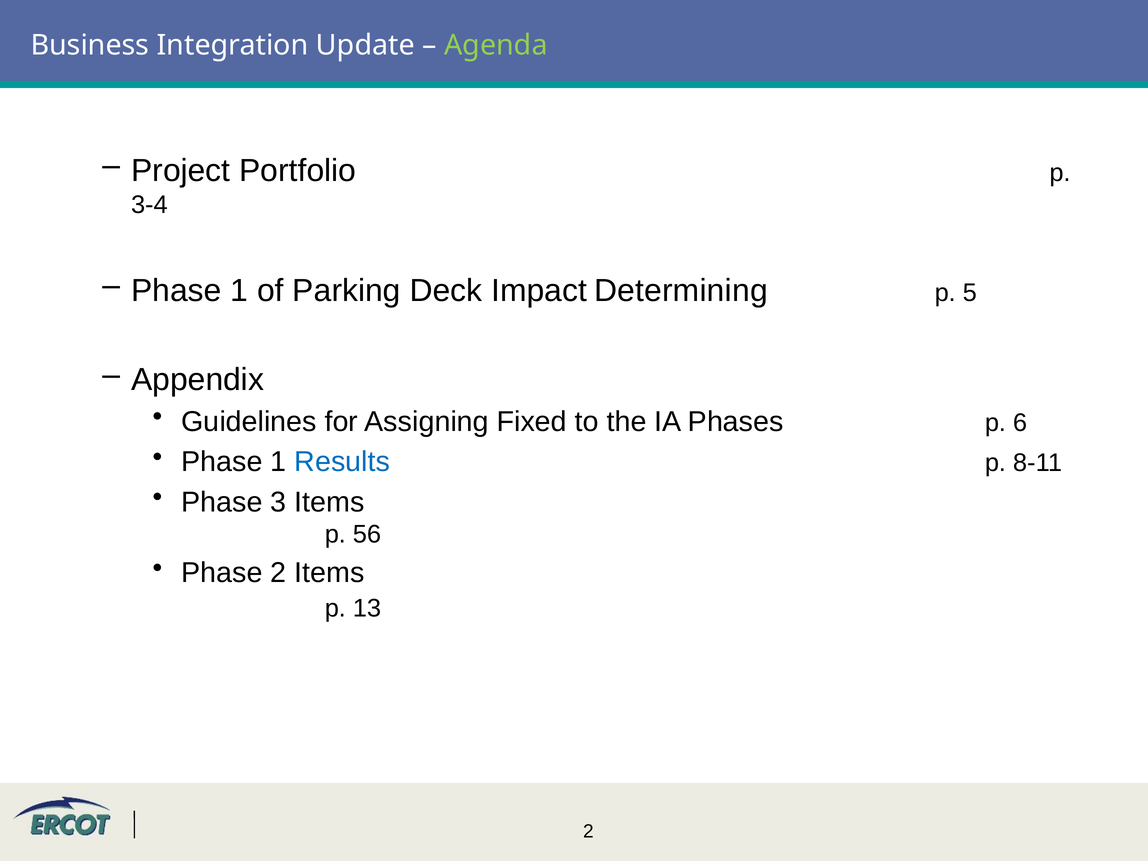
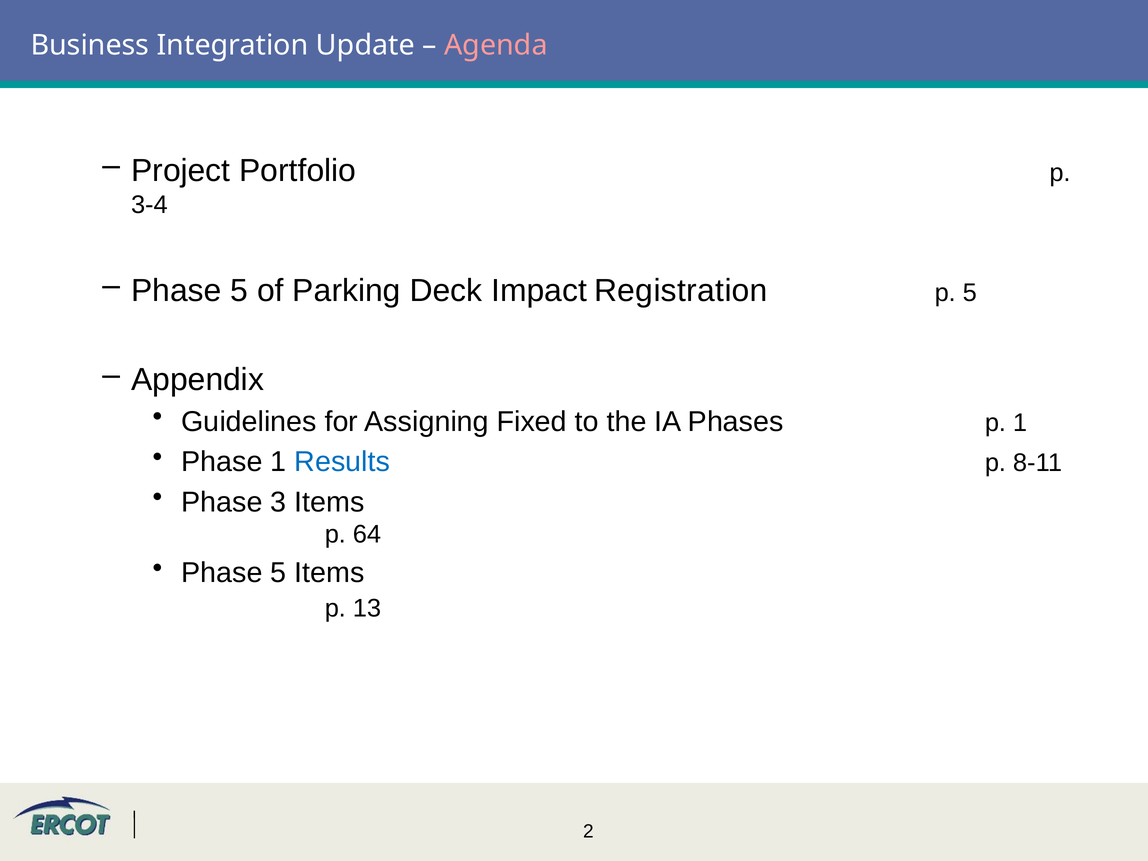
Agenda colour: light green -> pink (496, 45)
1: 1 -> 5 (239, 291)
Determining: Determining -> Registration (681, 291)
p 6: 6 -> 1 (1020, 423)
56: 56 -> 64 (367, 534)
2: 2 -> 5 (278, 573)
